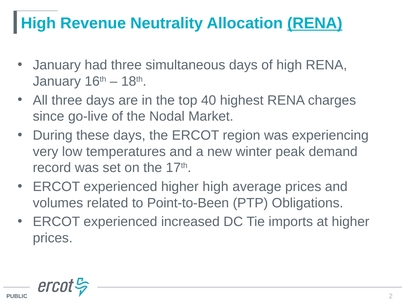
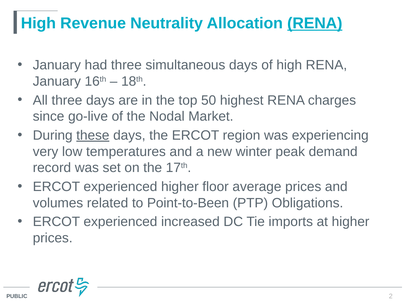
40: 40 -> 50 (209, 100)
these underline: none -> present (93, 136)
higher high: high -> floor (216, 187)
